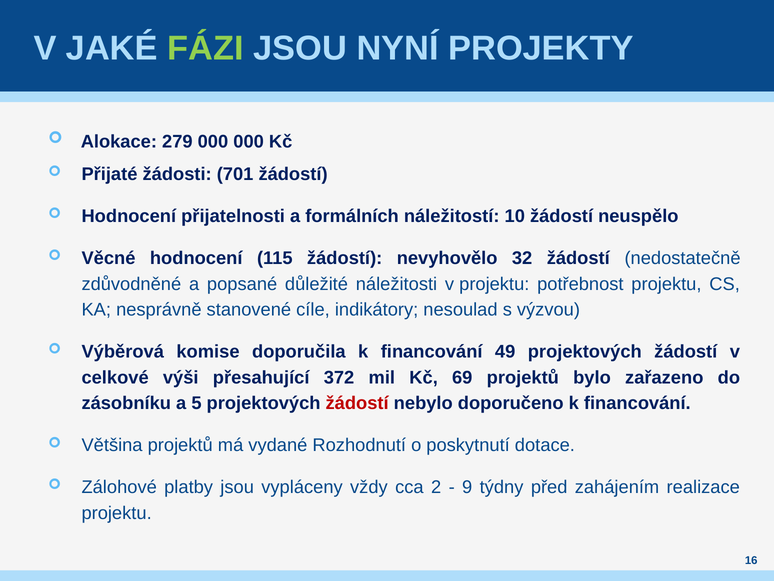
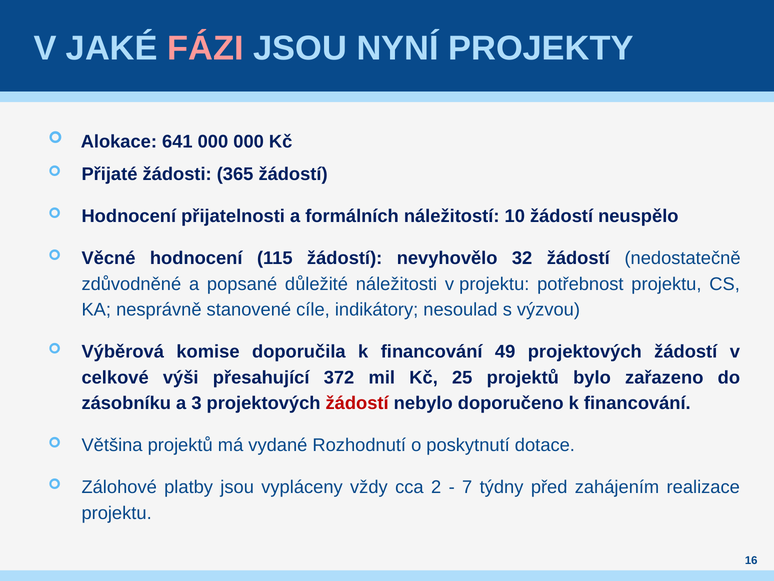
FÁZI colour: light green -> pink (205, 48)
279: 279 -> 641 (177, 141)
701: 701 -> 365 (235, 174)
69: 69 -> 25 (462, 377)
5: 5 -> 3 (196, 403)
9: 9 -> 7 (467, 487)
